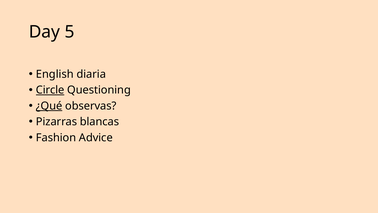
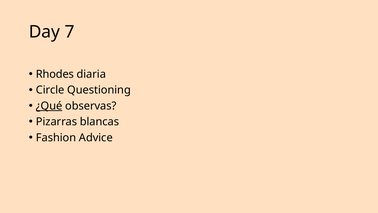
5: 5 -> 7 (69, 32)
English: English -> Rhodes (55, 74)
Circle underline: present -> none (50, 90)
